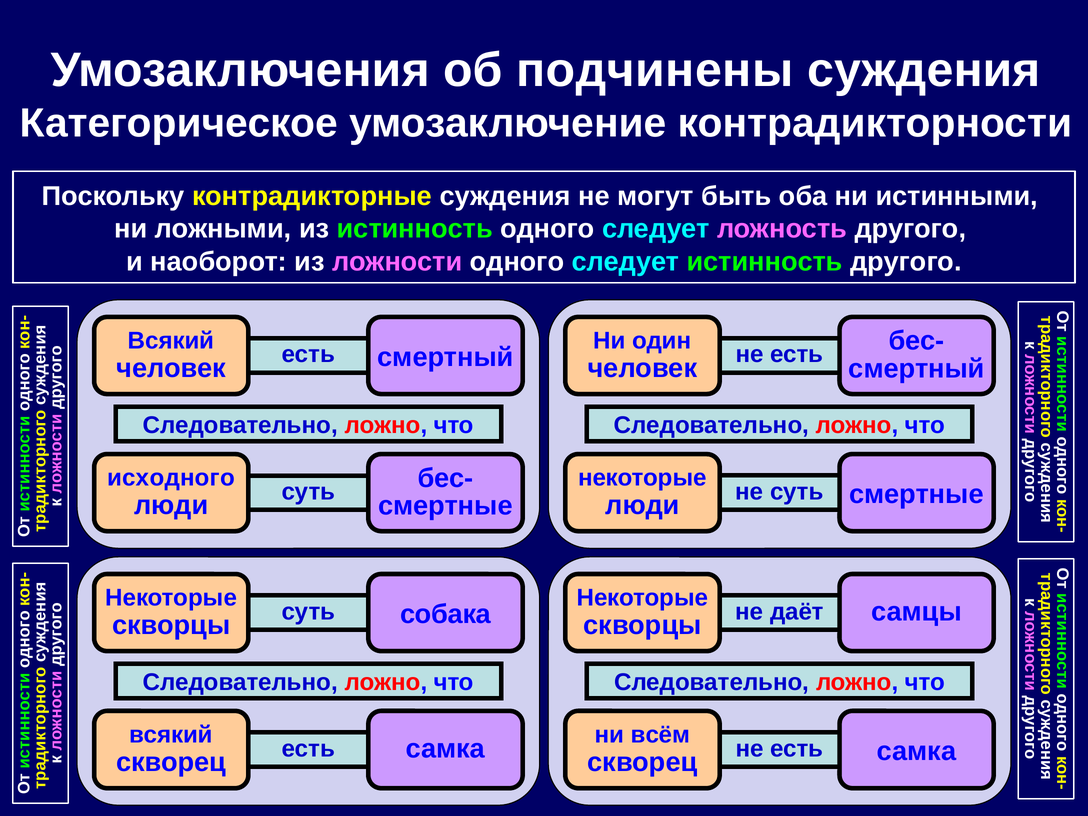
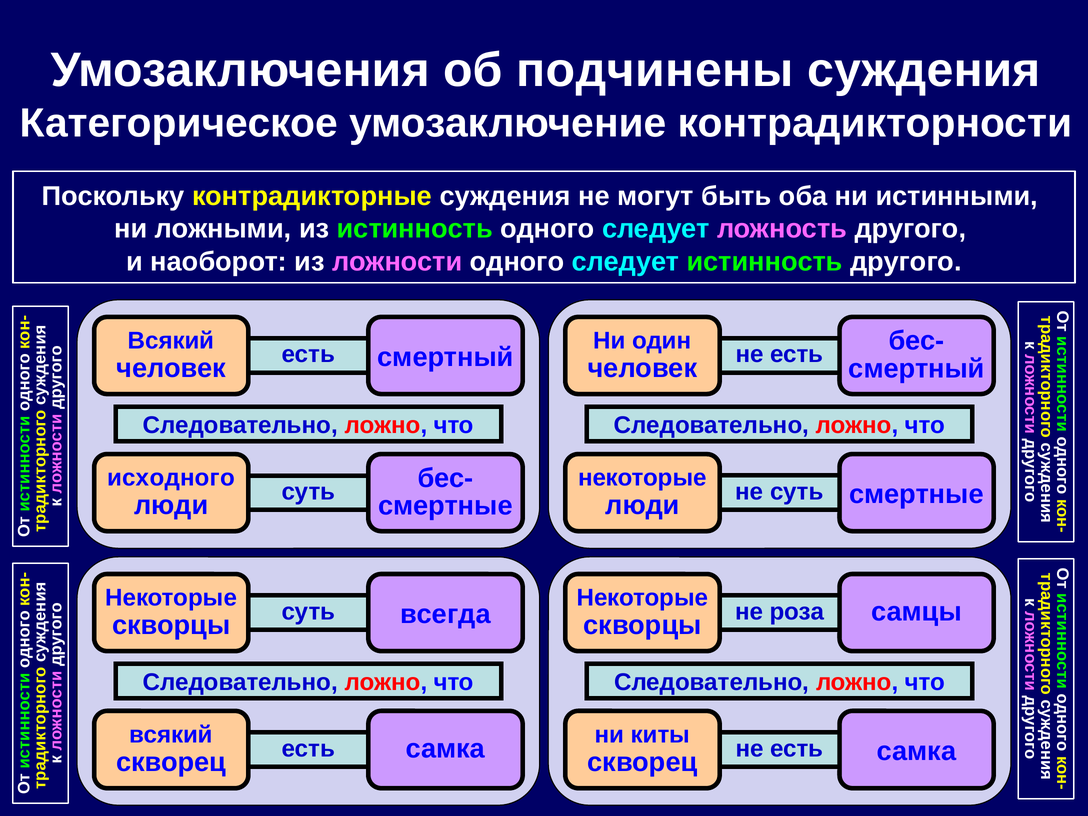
даёт: даёт -> роза (797, 612)
собака: собака -> всегда (445, 614)
всём: всём -> киты (660, 735)
